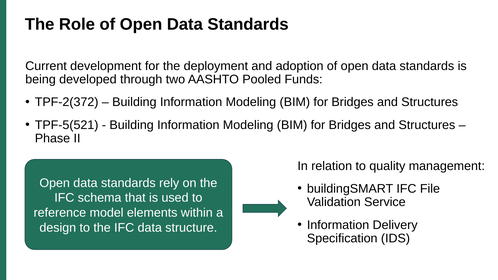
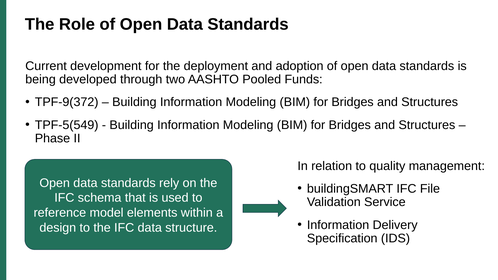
TPF-2(372: TPF-2(372 -> TPF-9(372 (67, 102)
TPF-5(521: TPF-5(521 -> TPF-5(549 (67, 125)
